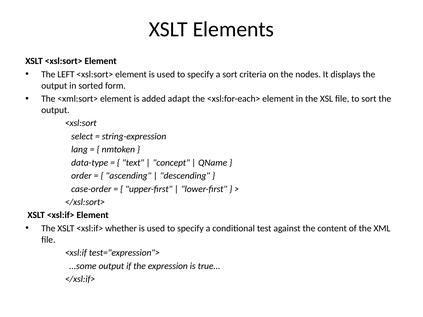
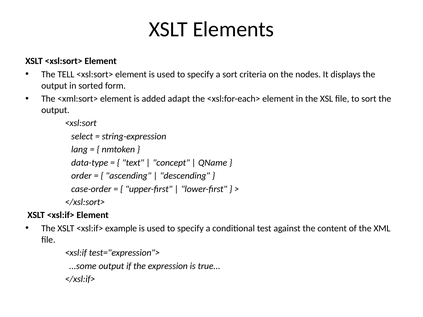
LEFT: LEFT -> TELL (66, 74)
whether: whether -> example (121, 229)
